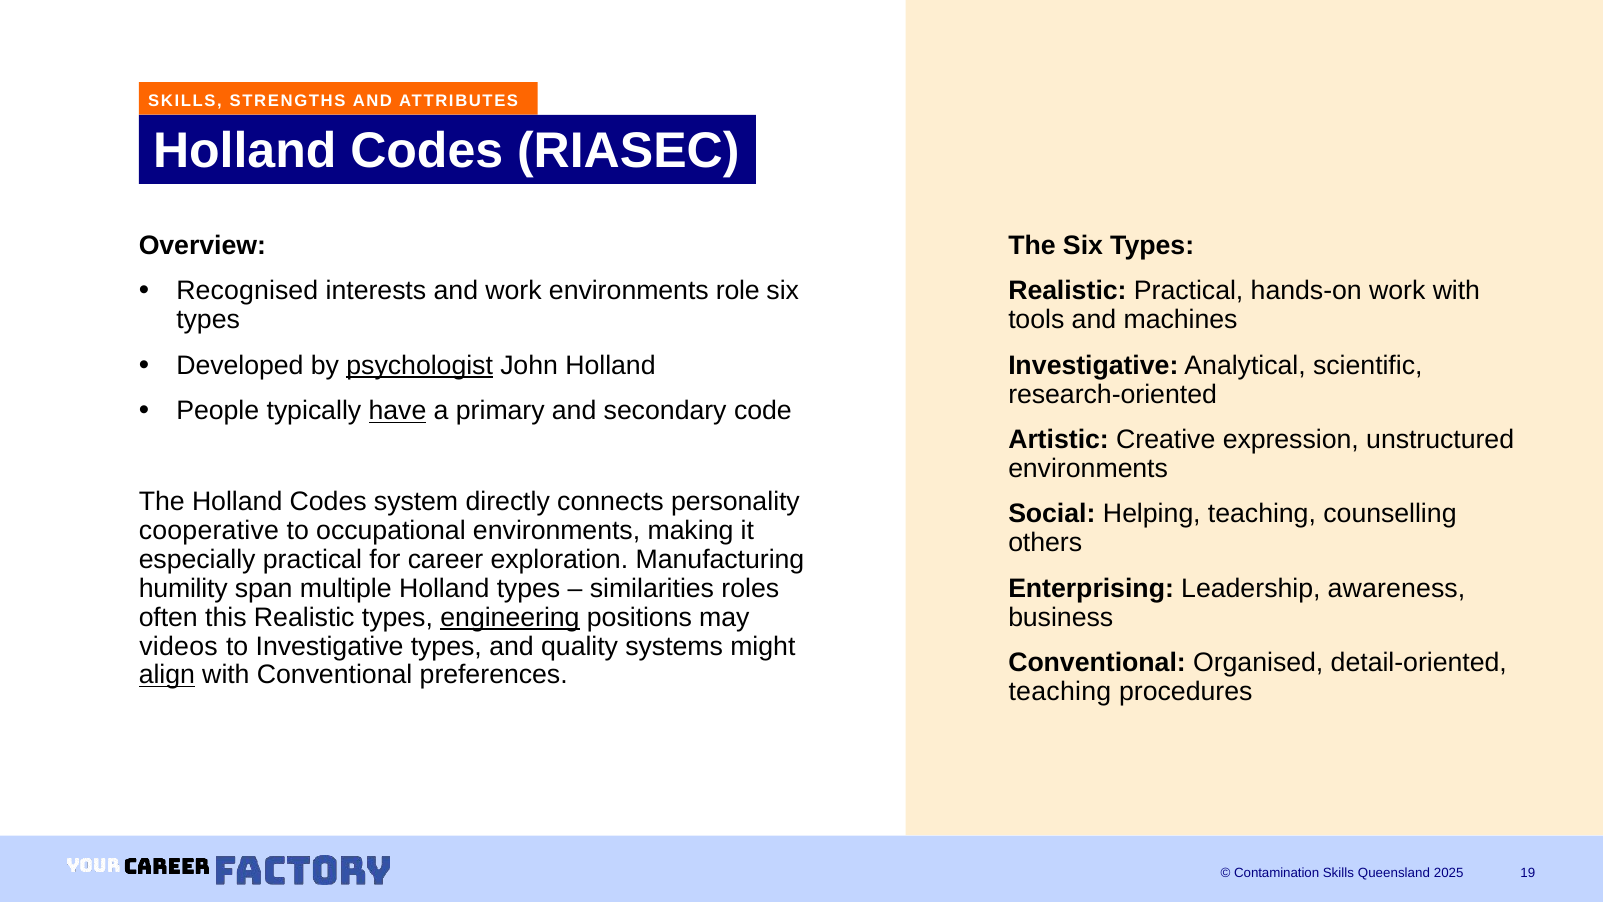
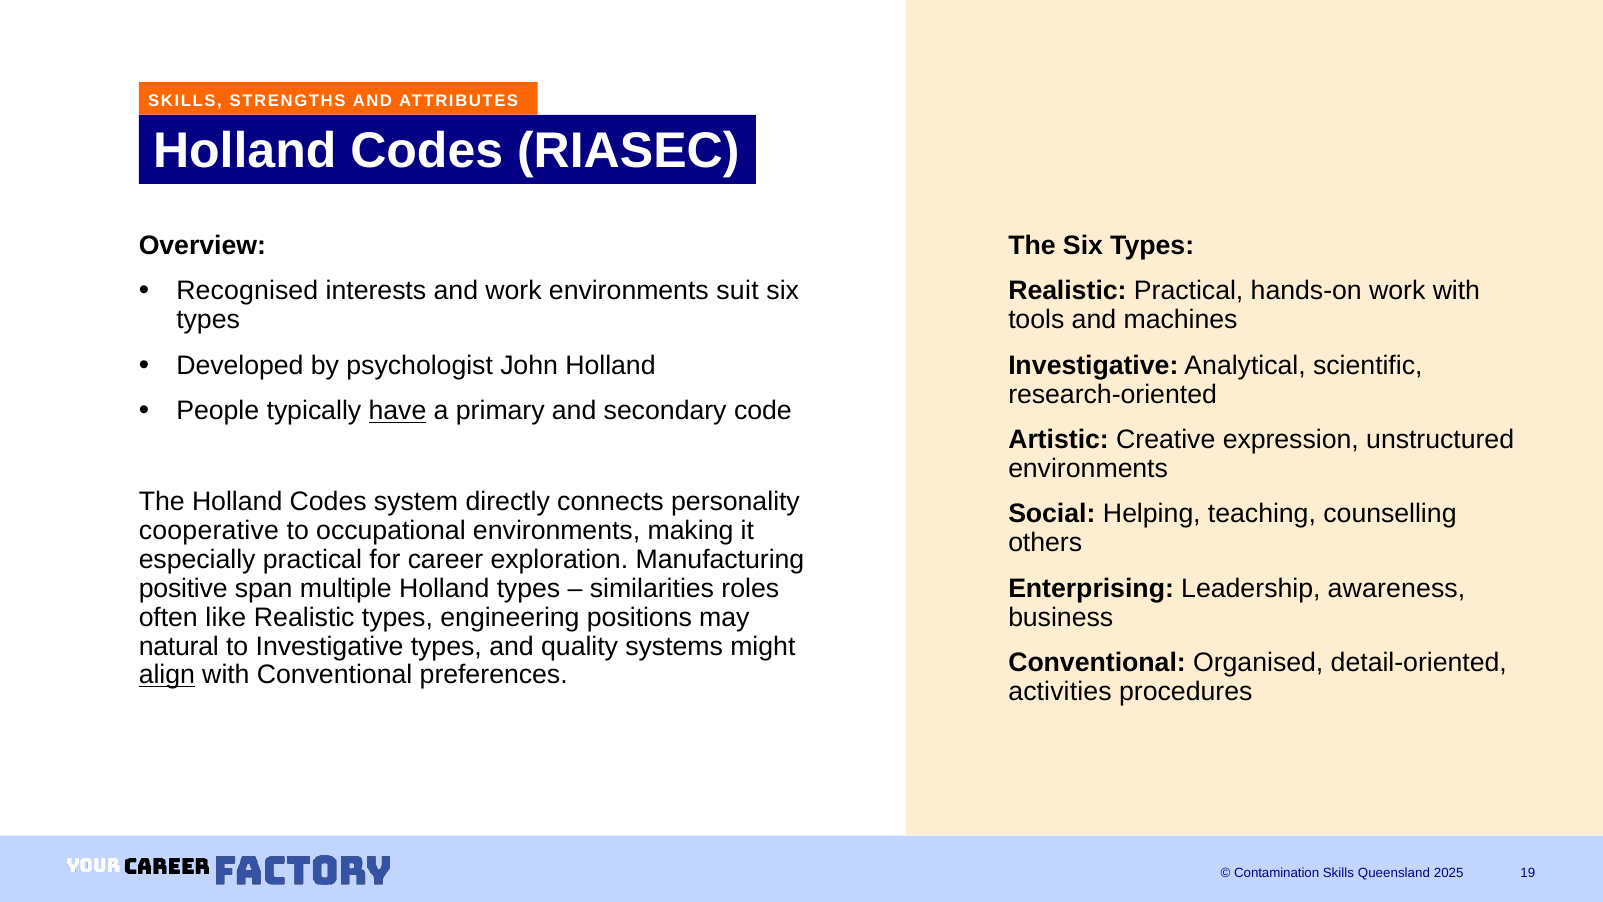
role: role -> suit (738, 291)
psychologist underline: present -> none (420, 365)
humility: humility -> positive (183, 588)
this: this -> like (226, 617)
engineering underline: present -> none (510, 617)
videos: videos -> natural (179, 646)
teaching: teaching -> activities (1060, 692)
